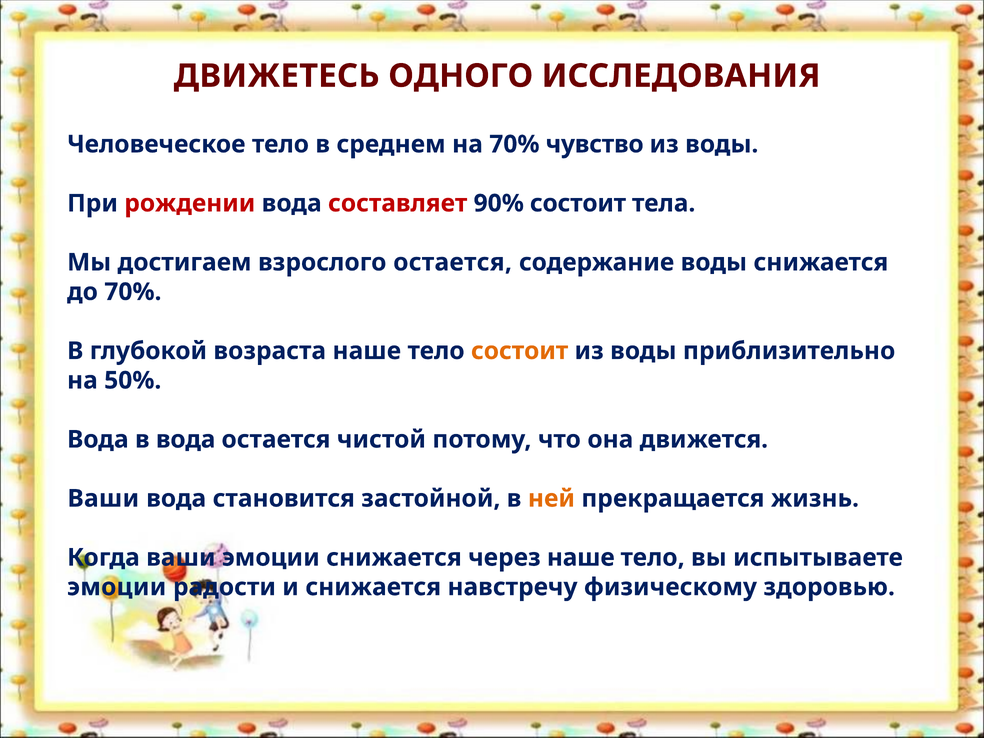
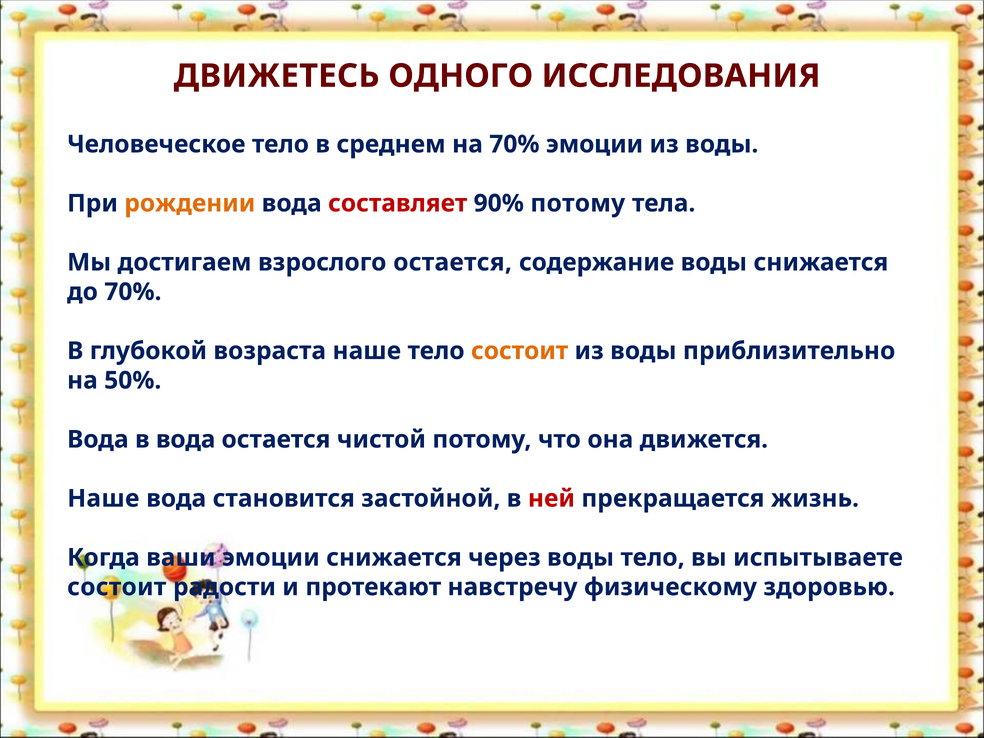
70% чувство: чувство -> эмоции (595, 144)
рождении colour: red -> orange (190, 203)
90% состоит: состоит -> потому (578, 203)
Ваши: Ваши -> Наше (103, 499)
ней colour: orange -> red (551, 499)
через наше: наше -> воды (581, 558)
эмоции: эмоции -> состоит (117, 587)
и снижается: снижается -> протекают (373, 587)
